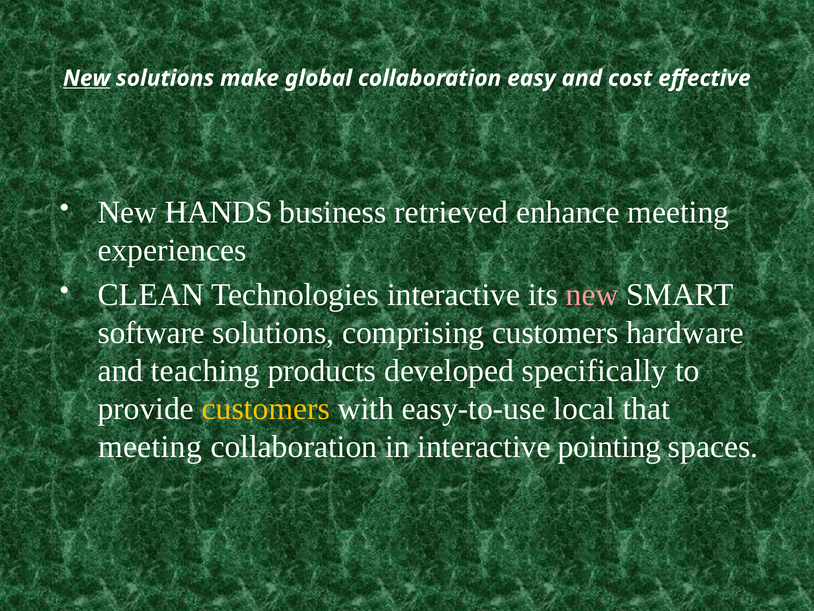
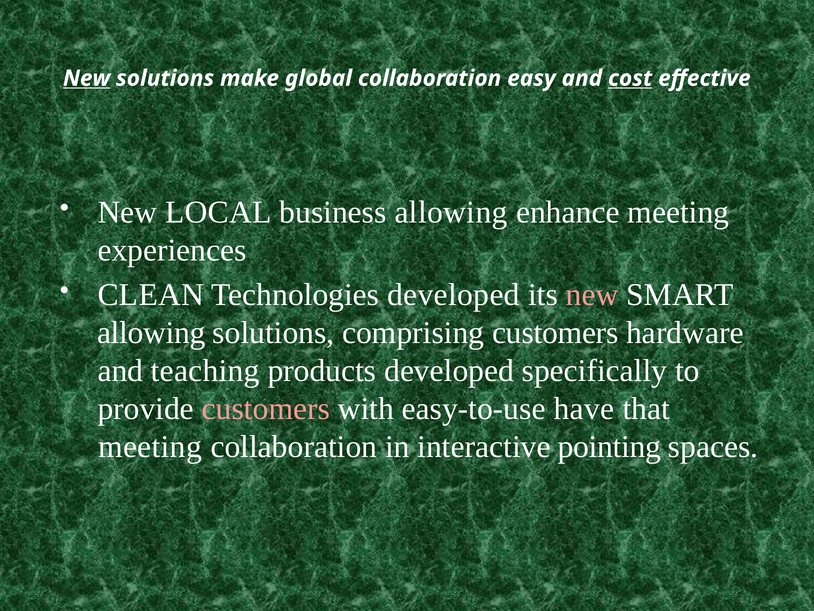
cost underline: none -> present (630, 78)
HANDS: HANDS -> LOCAL (218, 212)
business retrieved: retrieved -> allowing (451, 212)
Technologies interactive: interactive -> developed (454, 294)
software: software -> allowing (151, 332)
customers colour: yellow -> pink (266, 408)
local: local -> have (584, 408)
